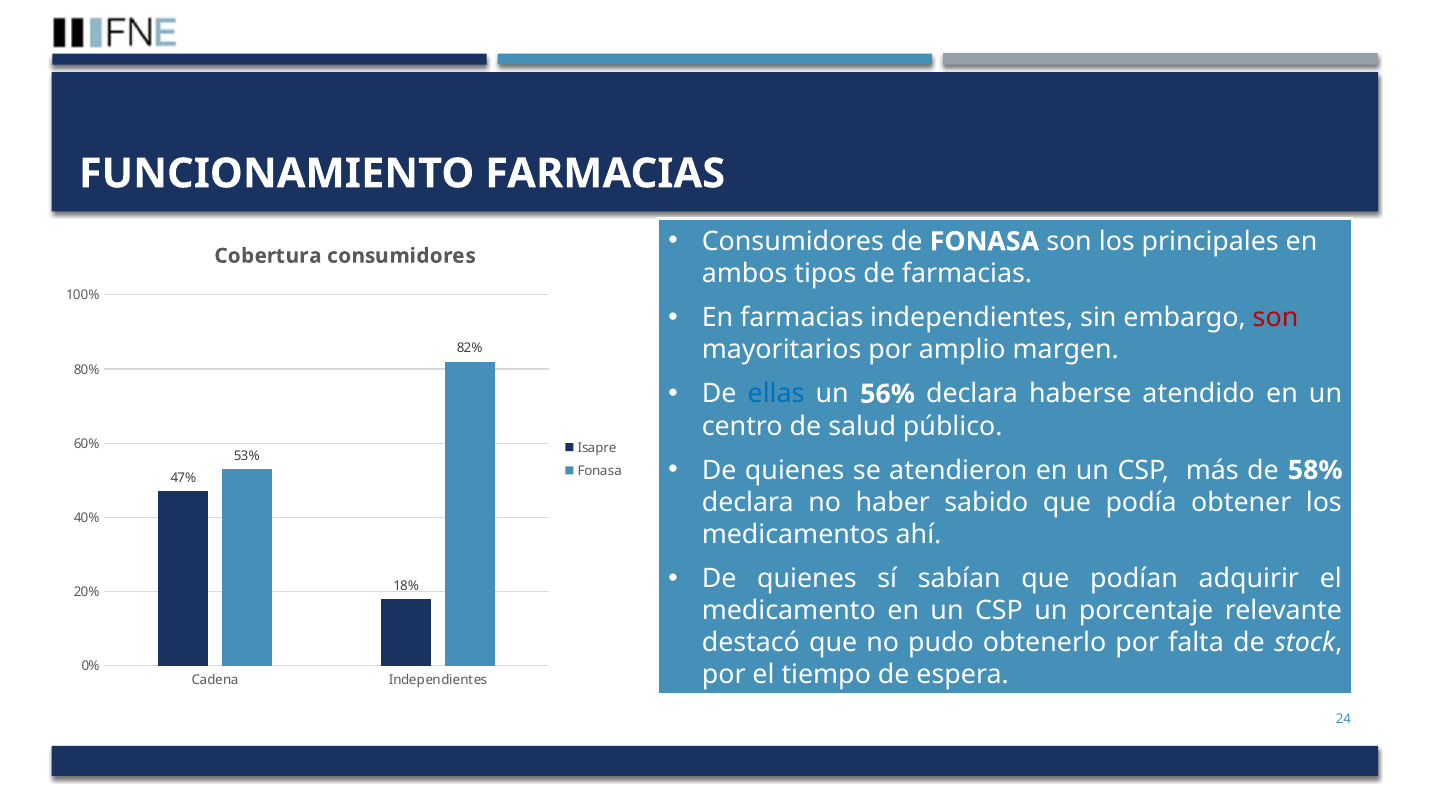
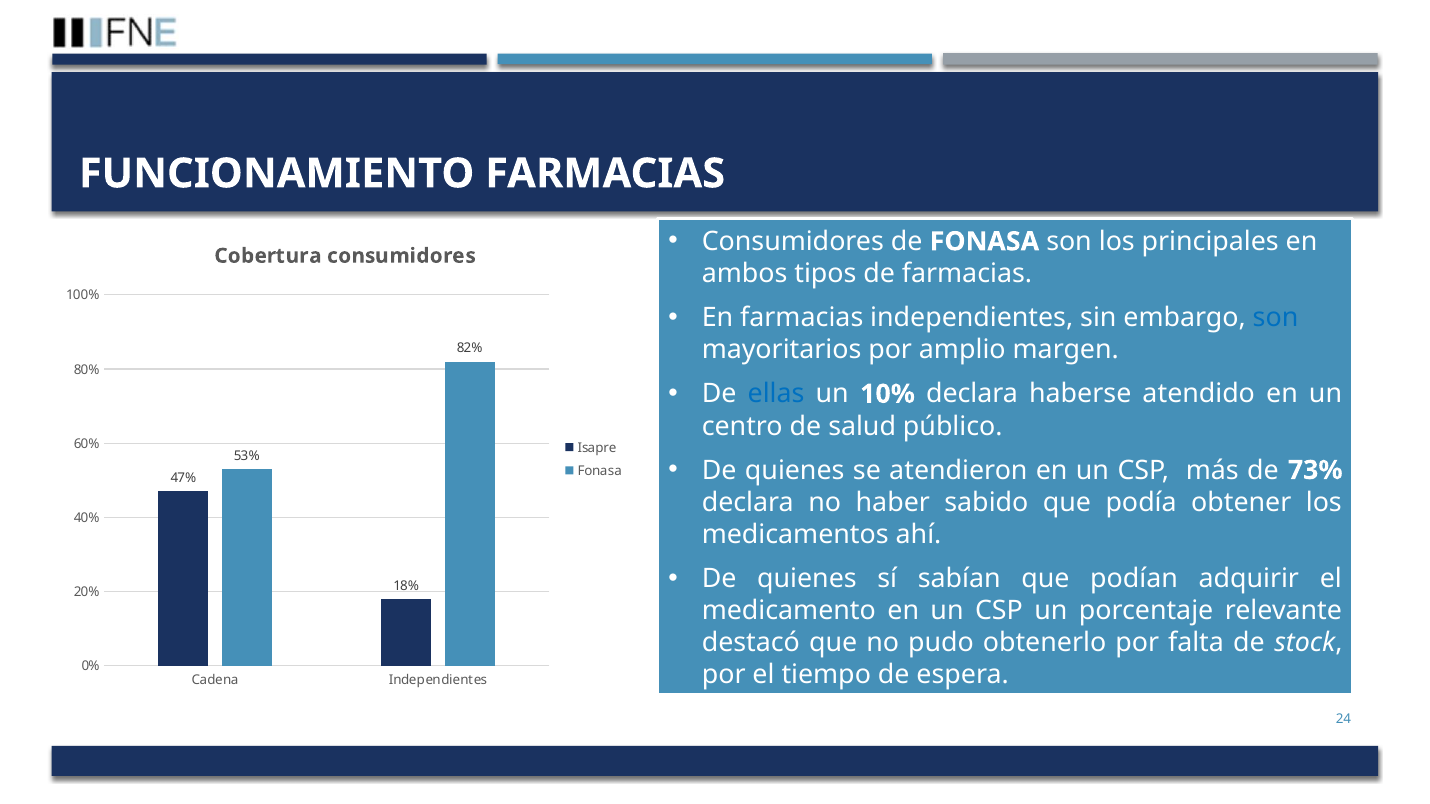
son colour: red -> blue (1276, 318)
56%: 56% -> 10% (888, 394)
58%: 58% -> 73% (1315, 470)
